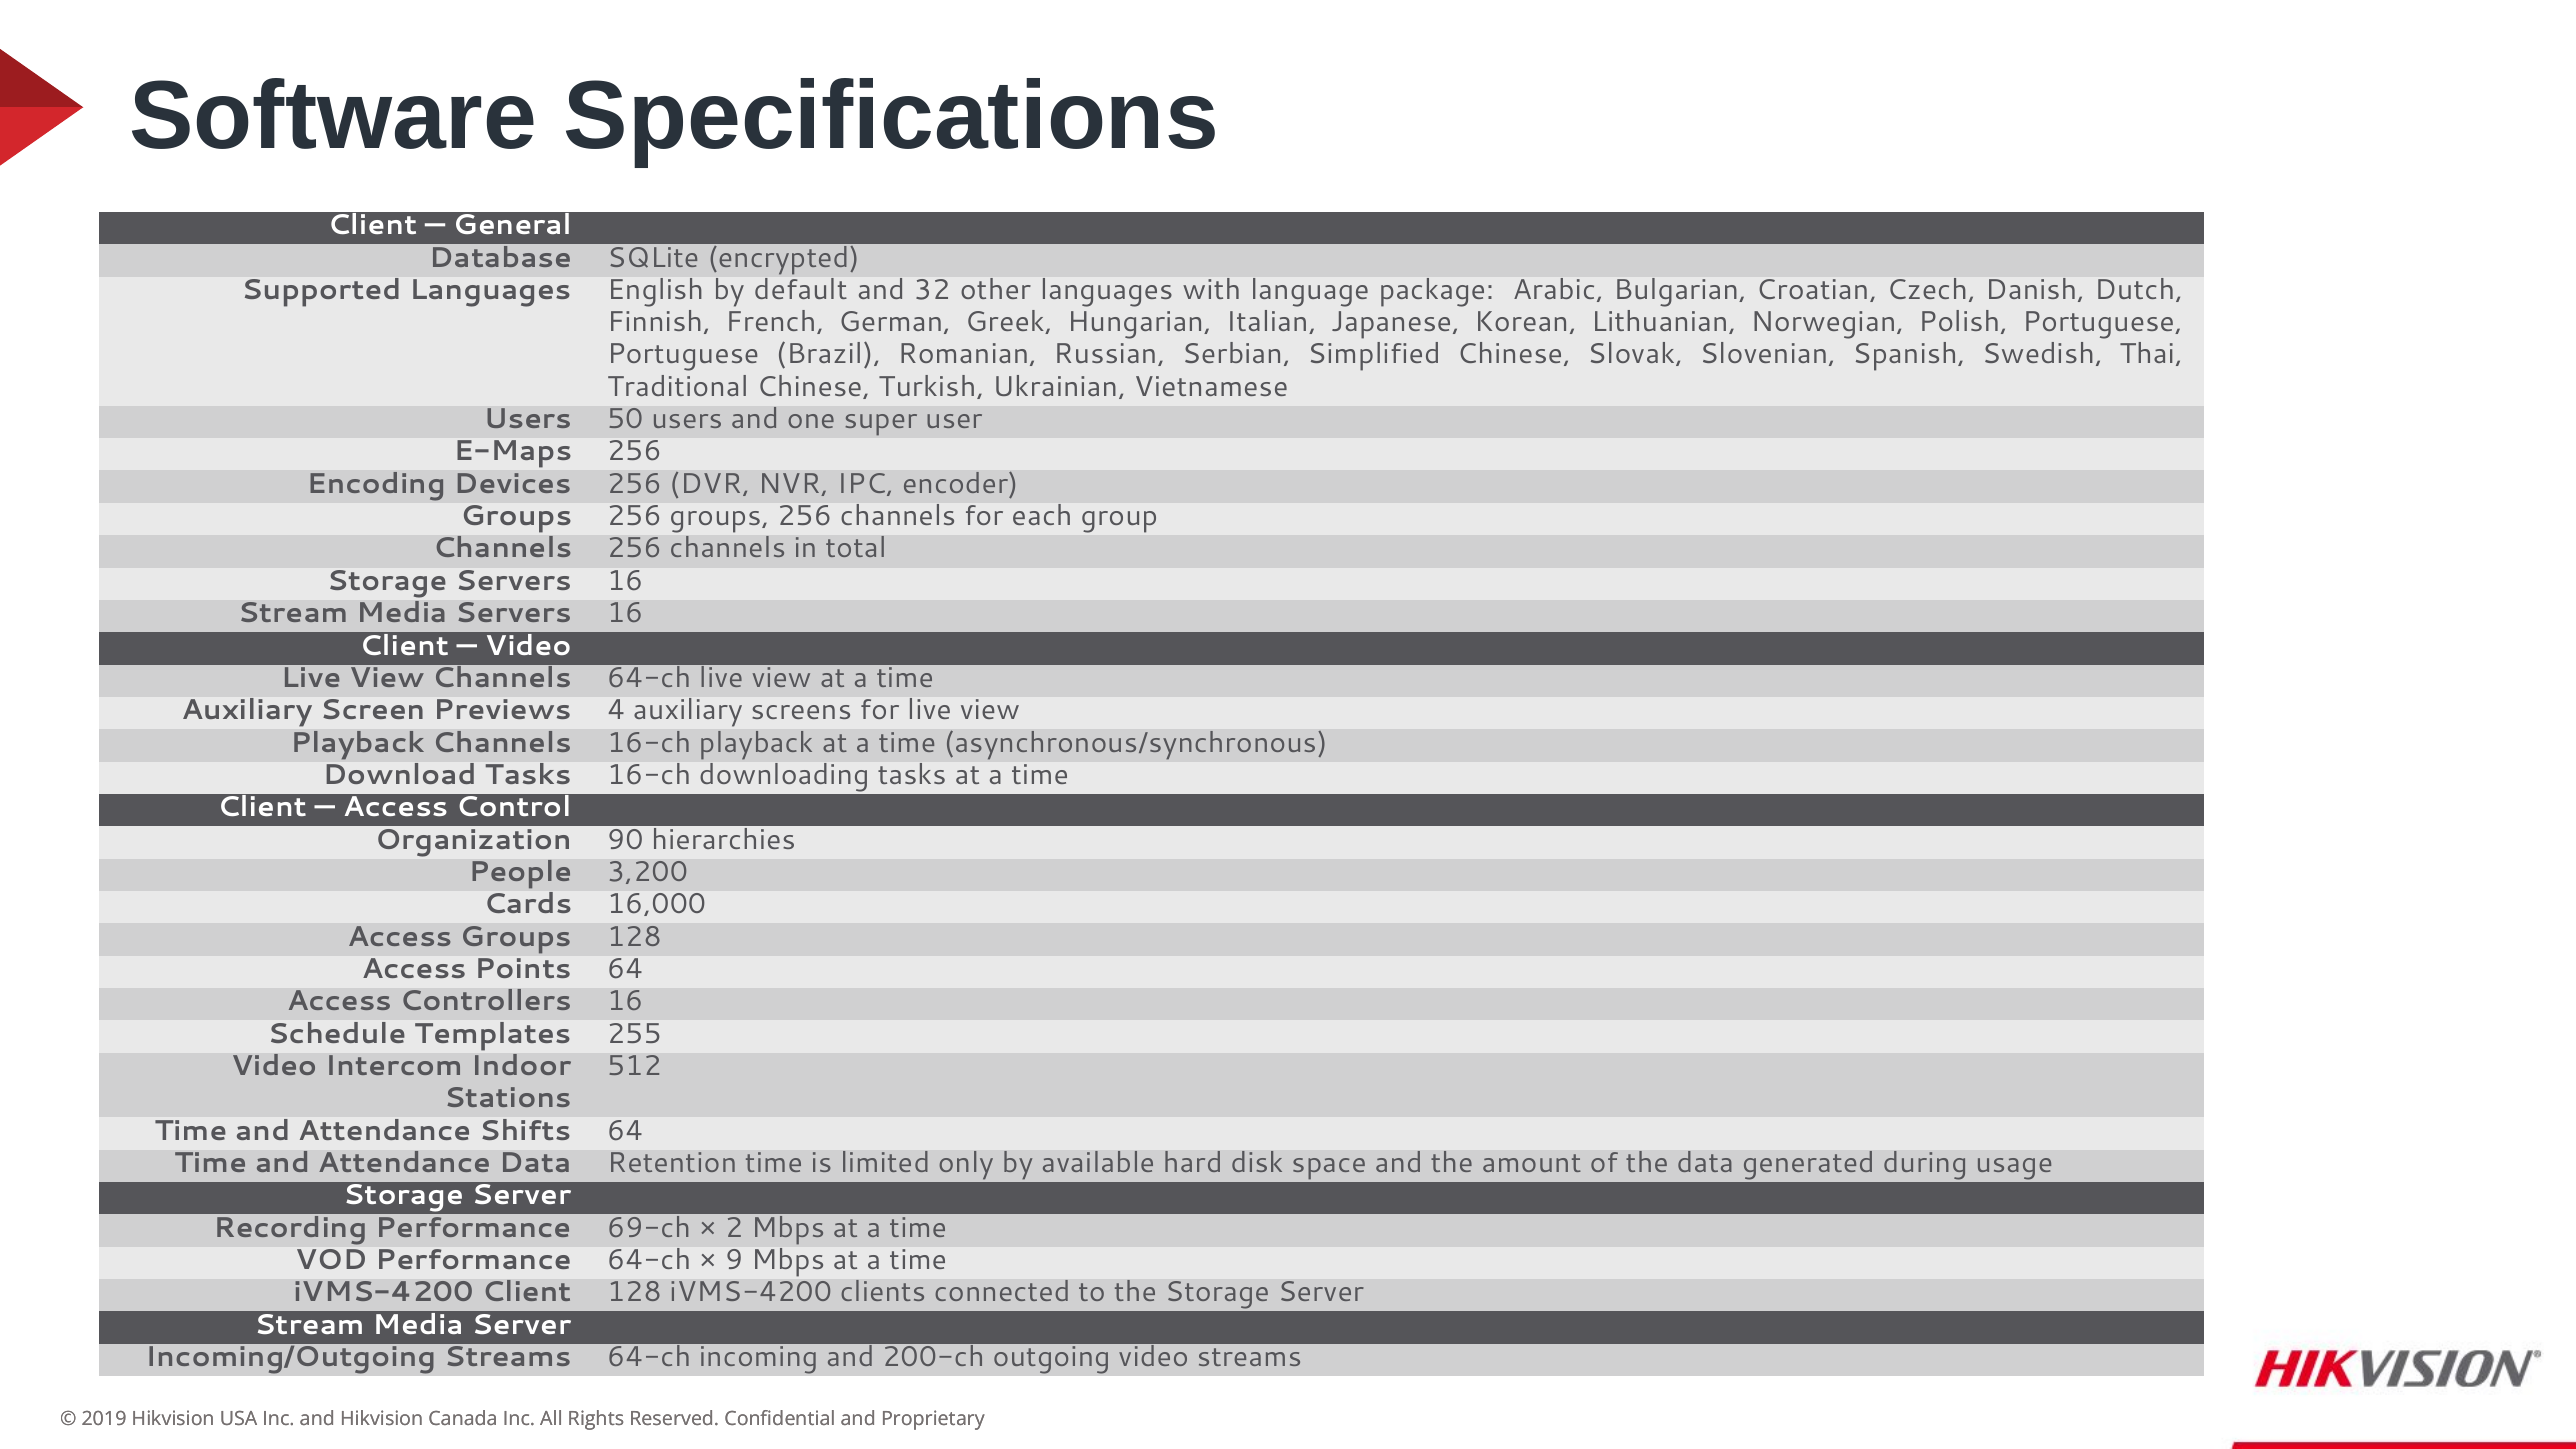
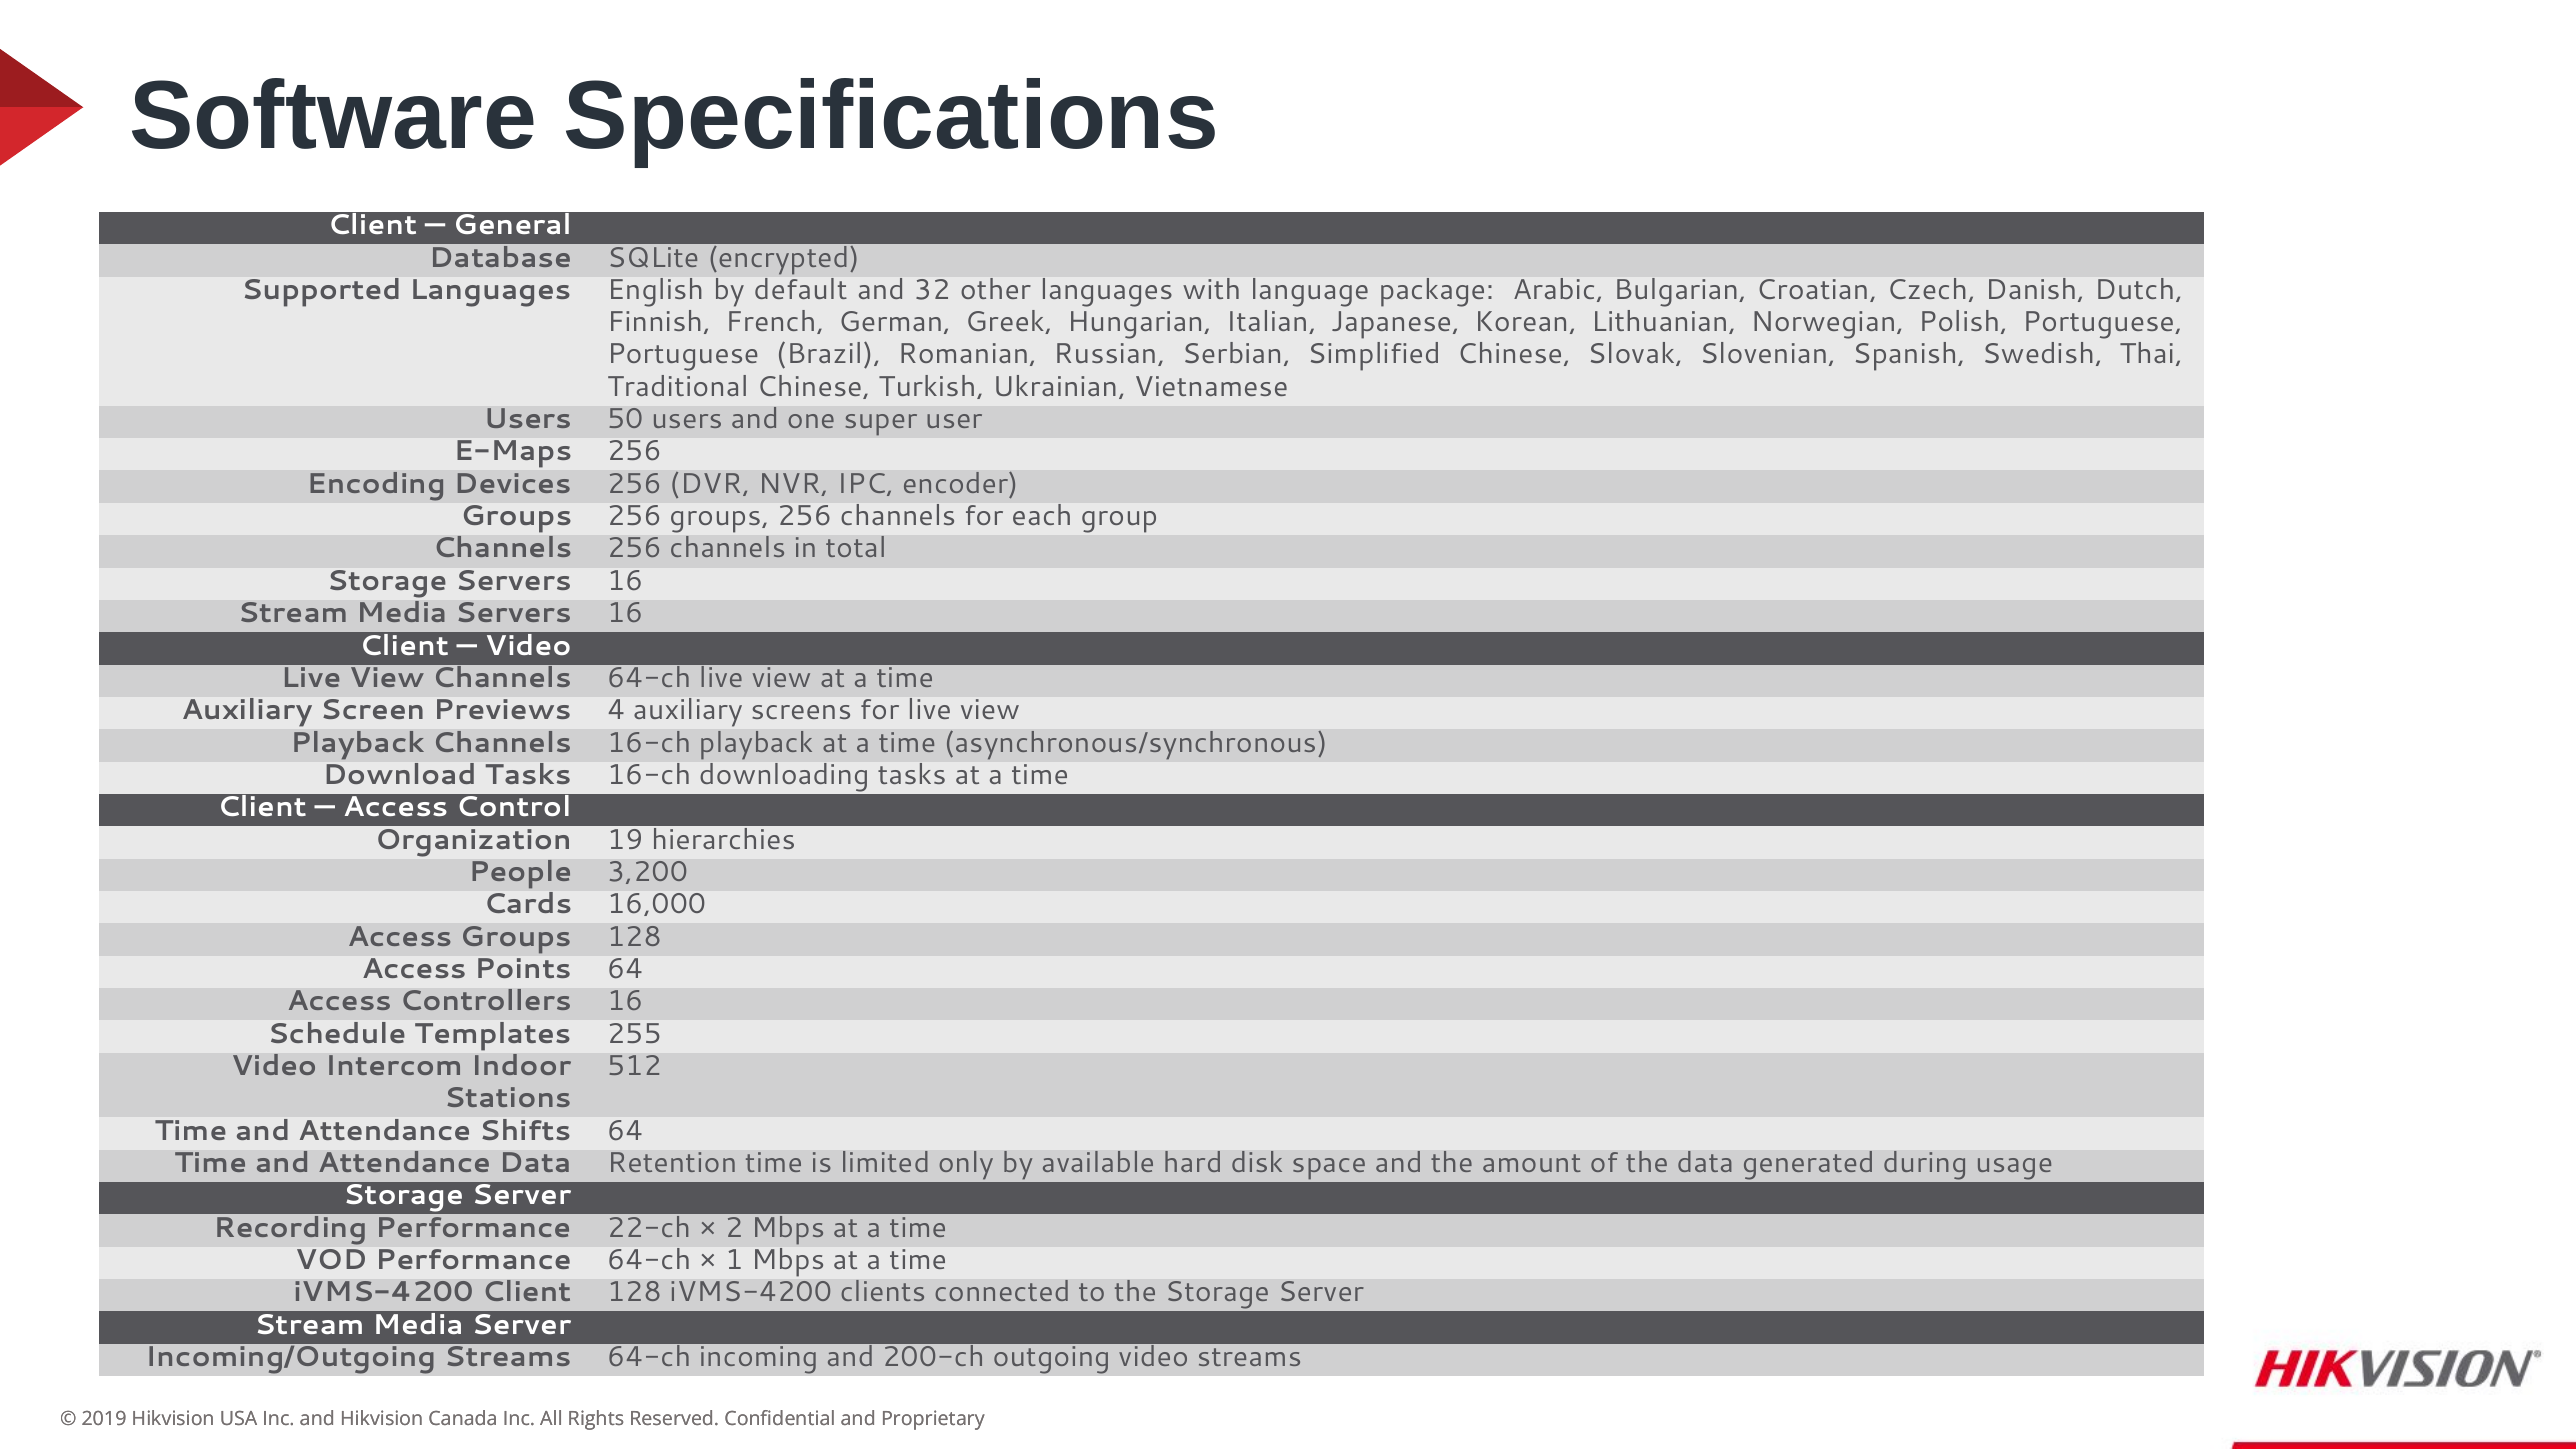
90: 90 -> 19 (625, 840)
69-ch: 69-ch -> 22-ch (649, 1228)
9: 9 -> 1 (734, 1260)
